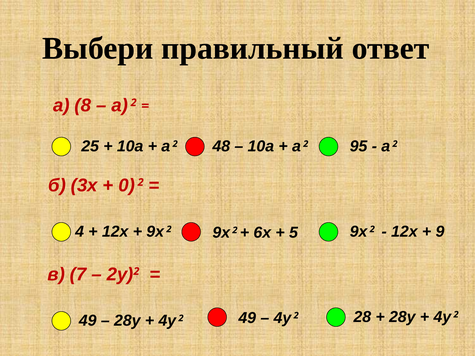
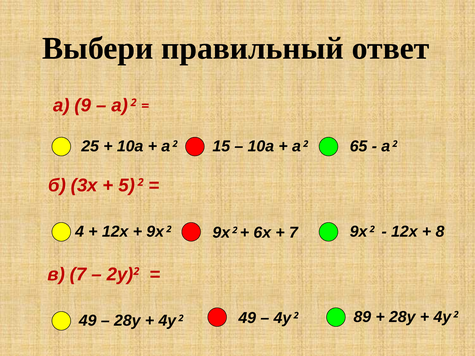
8: 8 -> 9 (83, 106)
48: 48 -> 15 (221, 147)
95: 95 -> 65 (359, 147)
0: 0 -> 5 (127, 185)
5: 5 -> 7 (293, 233)
9: 9 -> 8 (440, 232)
28: 28 -> 89 (362, 317)
